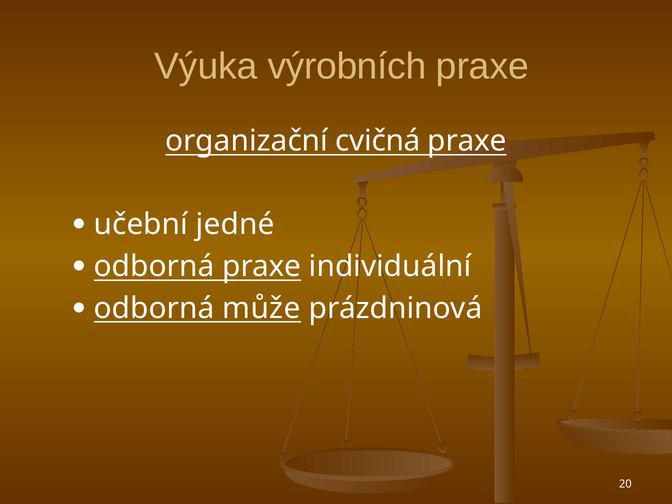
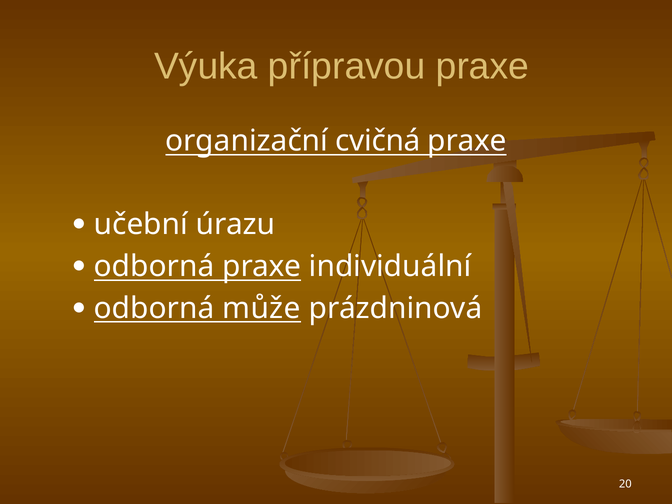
výrobních: výrobních -> přípravou (347, 67)
jedné: jedné -> úrazu (235, 225)
